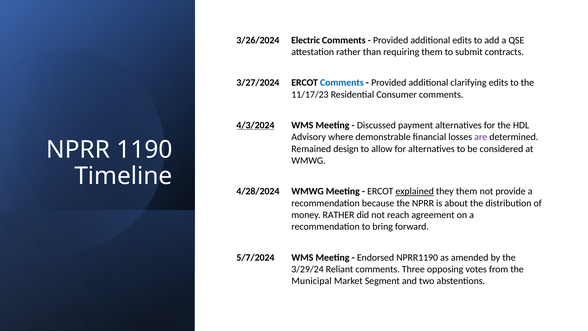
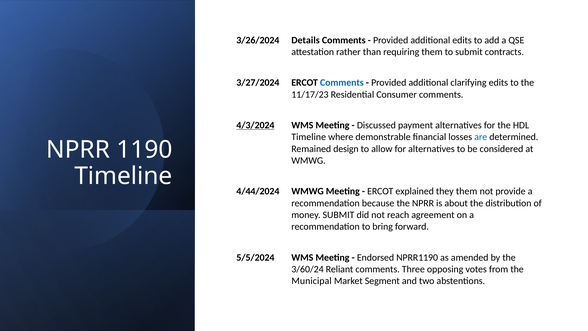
Electric: Electric -> Details (306, 40)
Advisory: Advisory -> Timeline (309, 137)
are colour: purple -> blue (481, 137)
4/28/2024: 4/28/2024 -> 4/44/2024 (258, 191)
explained underline: present -> none (415, 191)
money RATHER: RATHER -> SUBMIT (339, 215)
5/7/2024: 5/7/2024 -> 5/5/2024 (255, 257)
3/29/24: 3/29/24 -> 3/60/24 (308, 269)
